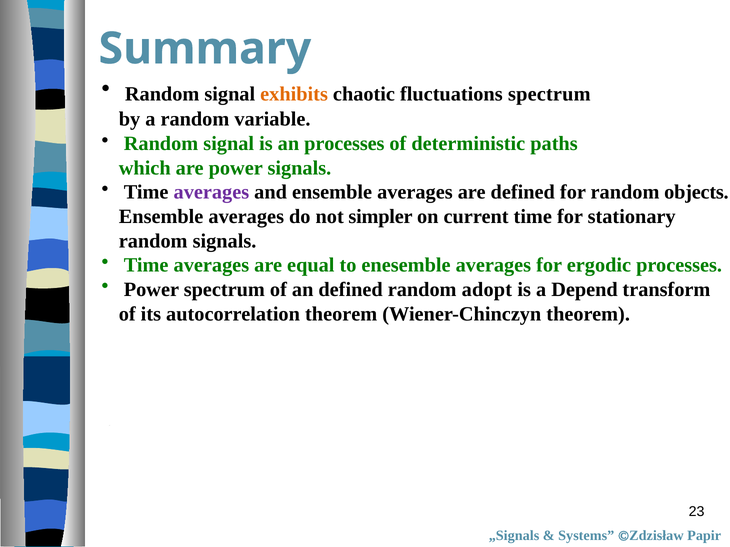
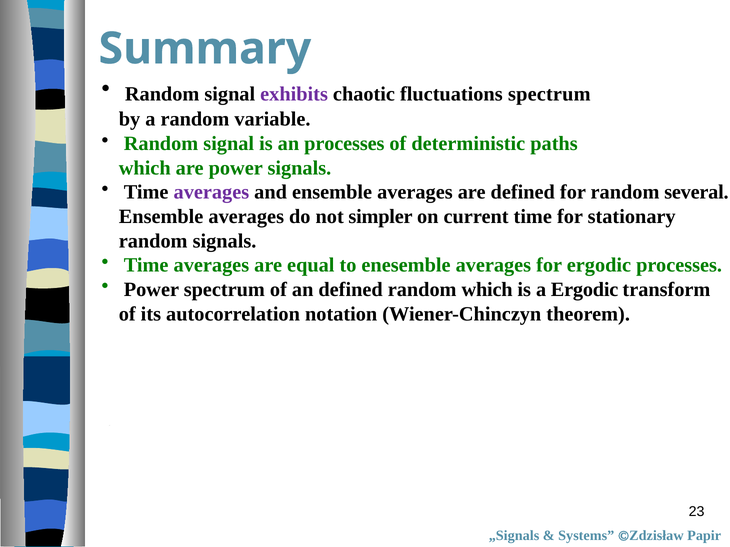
exhibits colour: orange -> purple (294, 94)
objects: objects -> several (696, 192)
random adopt: adopt -> which (487, 290)
a Depend: Depend -> Ergodic (585, 290)
autocorrelation theorem: theorem -> notation (341, 314)
